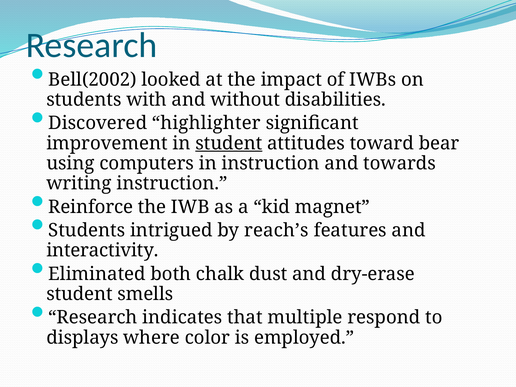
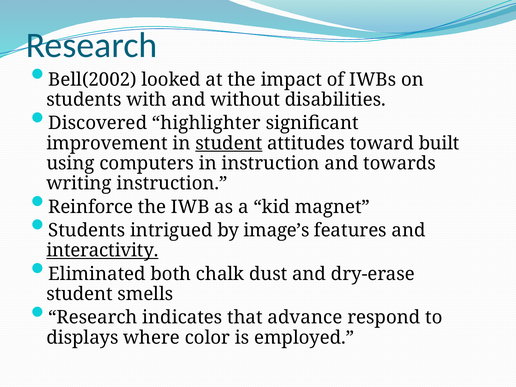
bear: bear -> built (439, 143)
reach’s: reach’s -> image’s (277, 230)
interactivity underline: none -> present (102, 250)
multiple: multiple -> advance (305, 317)
